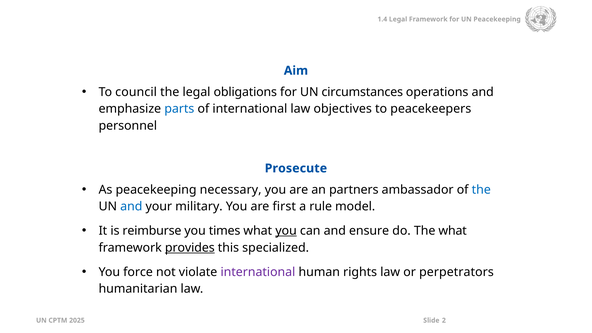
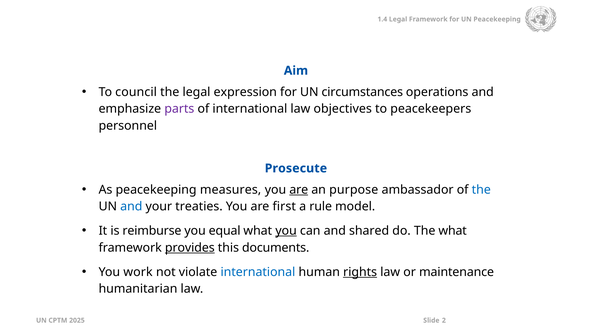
obligations: obligations -> expression (245, 92)
parts colour: blue -> purple (179, 109)
necessary: necessary -> measures (231, 190)
are underline: none -> present (299, 190)
partners: partners -> purpose (354, 190)
military: military -> treaties (199, 207)
times: times -> equal (225, 231)
ensure: ensure -> shared (369, 231)
specialized: specialized -> documents (276, 248)
force: force -> work (138, 272)
international colour: purple -> blue (258, 272)
rights underline: none -> present (360, 272)
perpetrators: perpetrators -> maintenance (457, 272)
